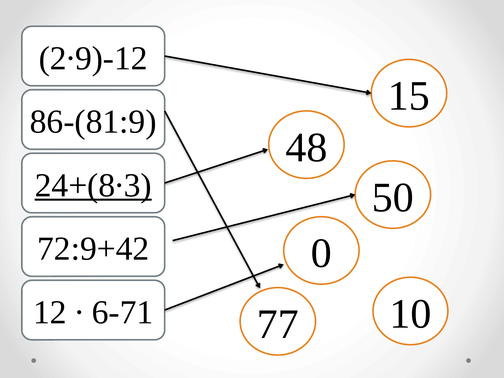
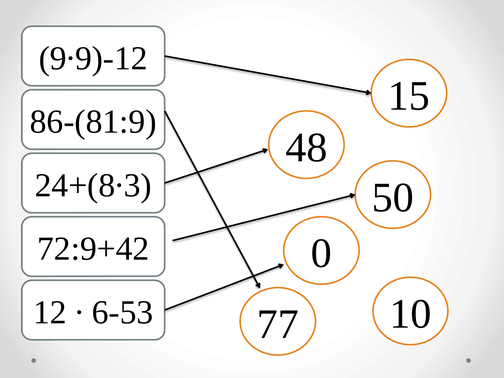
2∙9)-12: 2∙9)-12 -> 9∙9)-12 (93, 58)
24+(8∙3 underline: present -> none (93, 185)
6-71: 6-71 -> 6-53 (123, 312)
